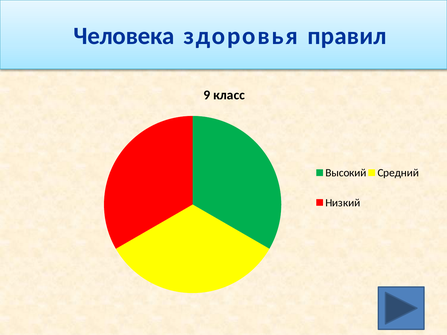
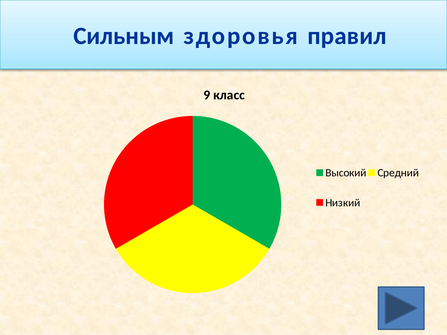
Человека: Человека -> Сильным (124, 36)
